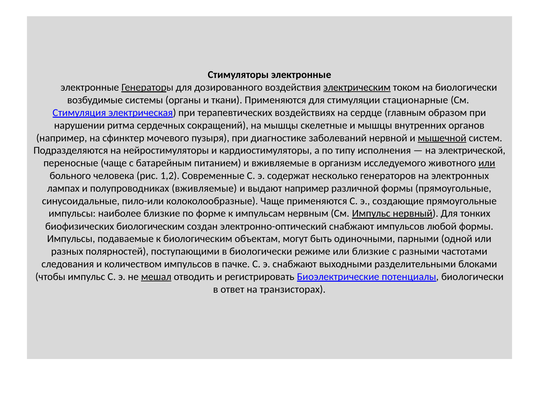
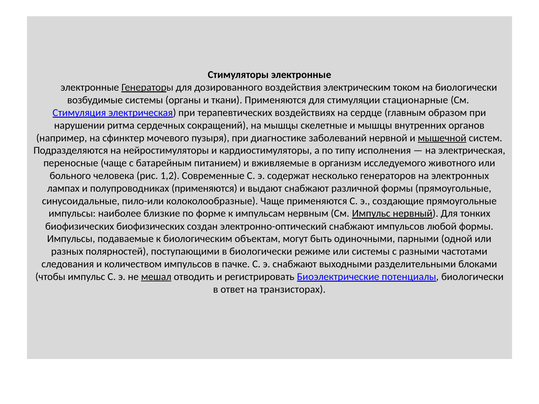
электрическим underline: present -> none (357, 87)
на электрической: электрической -> электрическая (472, 151)
или underline: present -> none (487, 163)
полупроводниках вживляемые: вживляемые -> применяются (204, 188)
выдают например: например -> снабжают (307, 188)
биофизических биологическим: биологическим -> биофизических (151, 226)
или близкие: близкие -> системы (371, 252)
